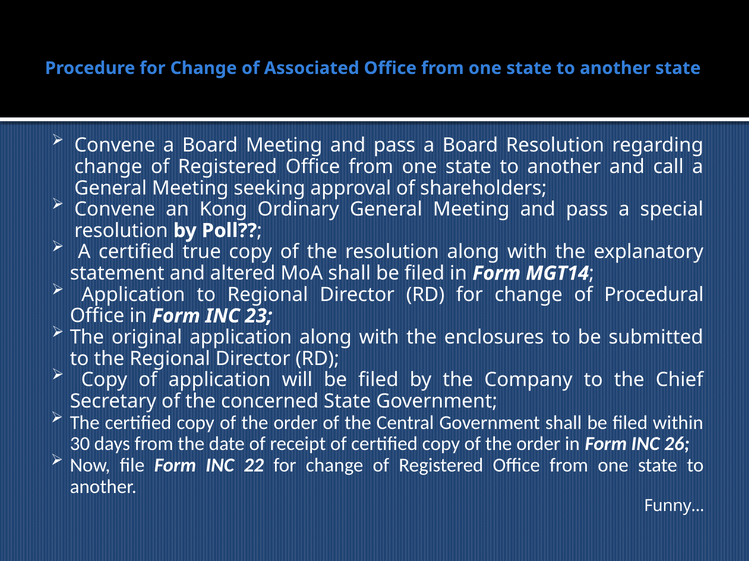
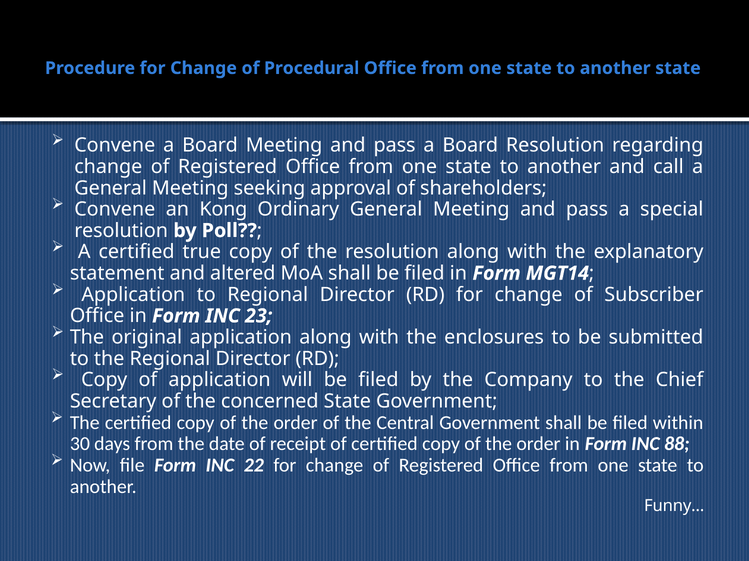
Associated: Associated -> Procedural (312, 68)
Procedural: Procedural -> Subscriber (654, 295)
26: 26 -> 88 (677, 444)
